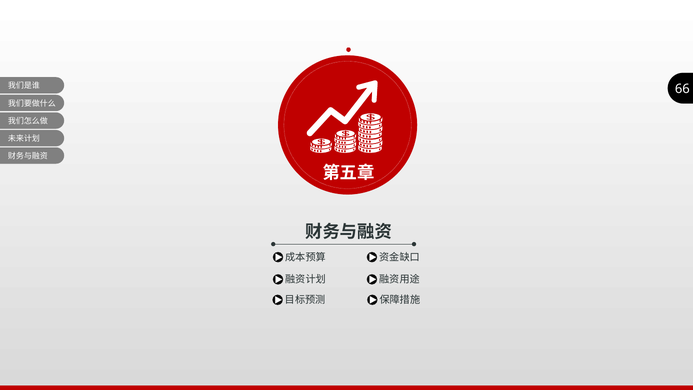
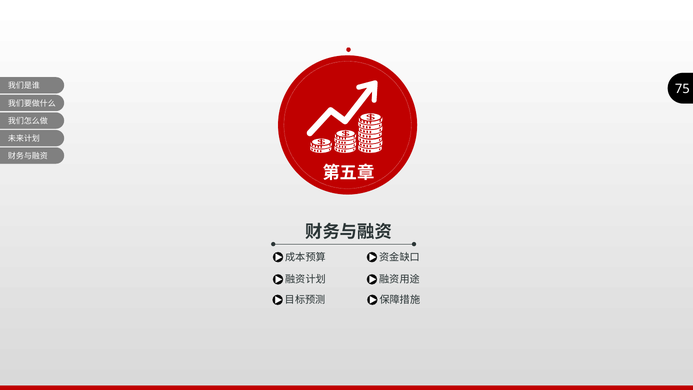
66: 66 -> 75 (682, 89)
